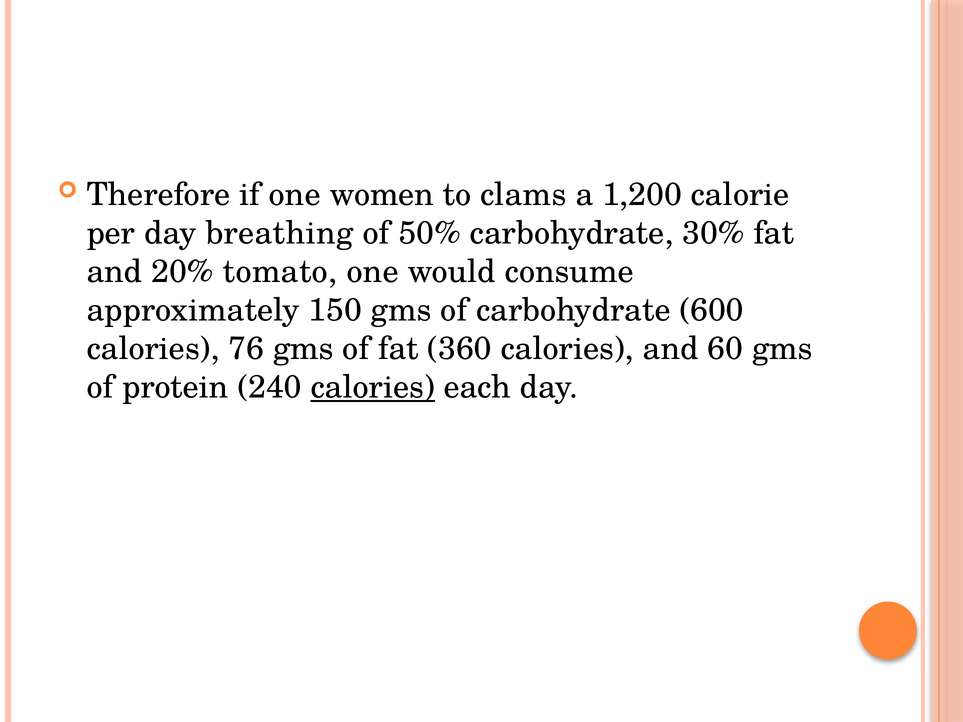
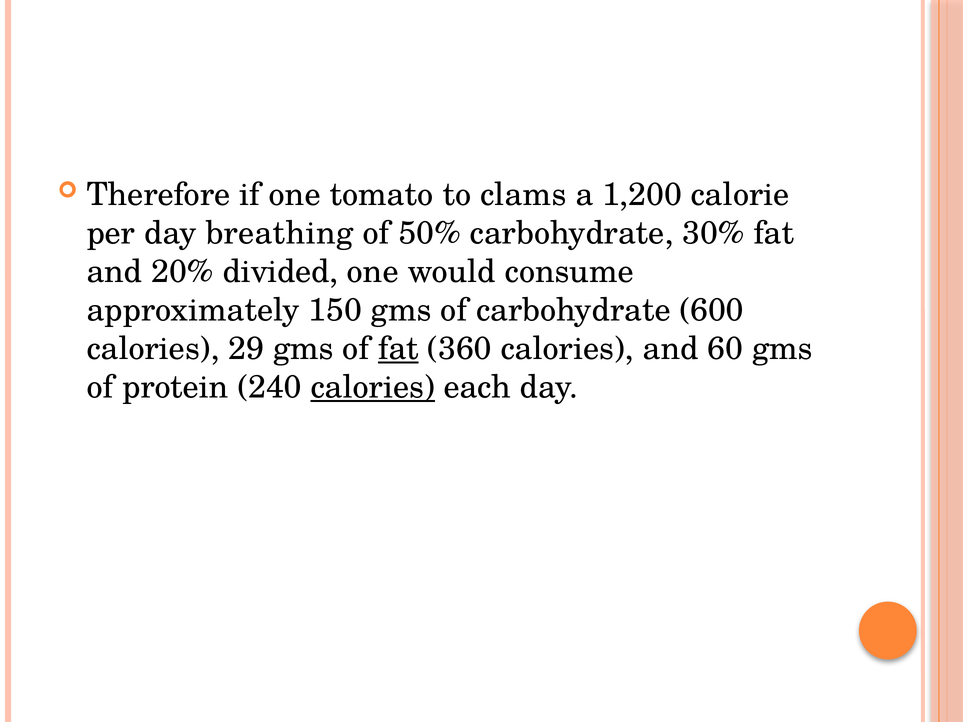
women: women -> tomato (381, 195)
tomato: tomato -> divided (280, 272)
76: 76 -> 29 (246, 349)
fat underline: none -> present (398, 349)
